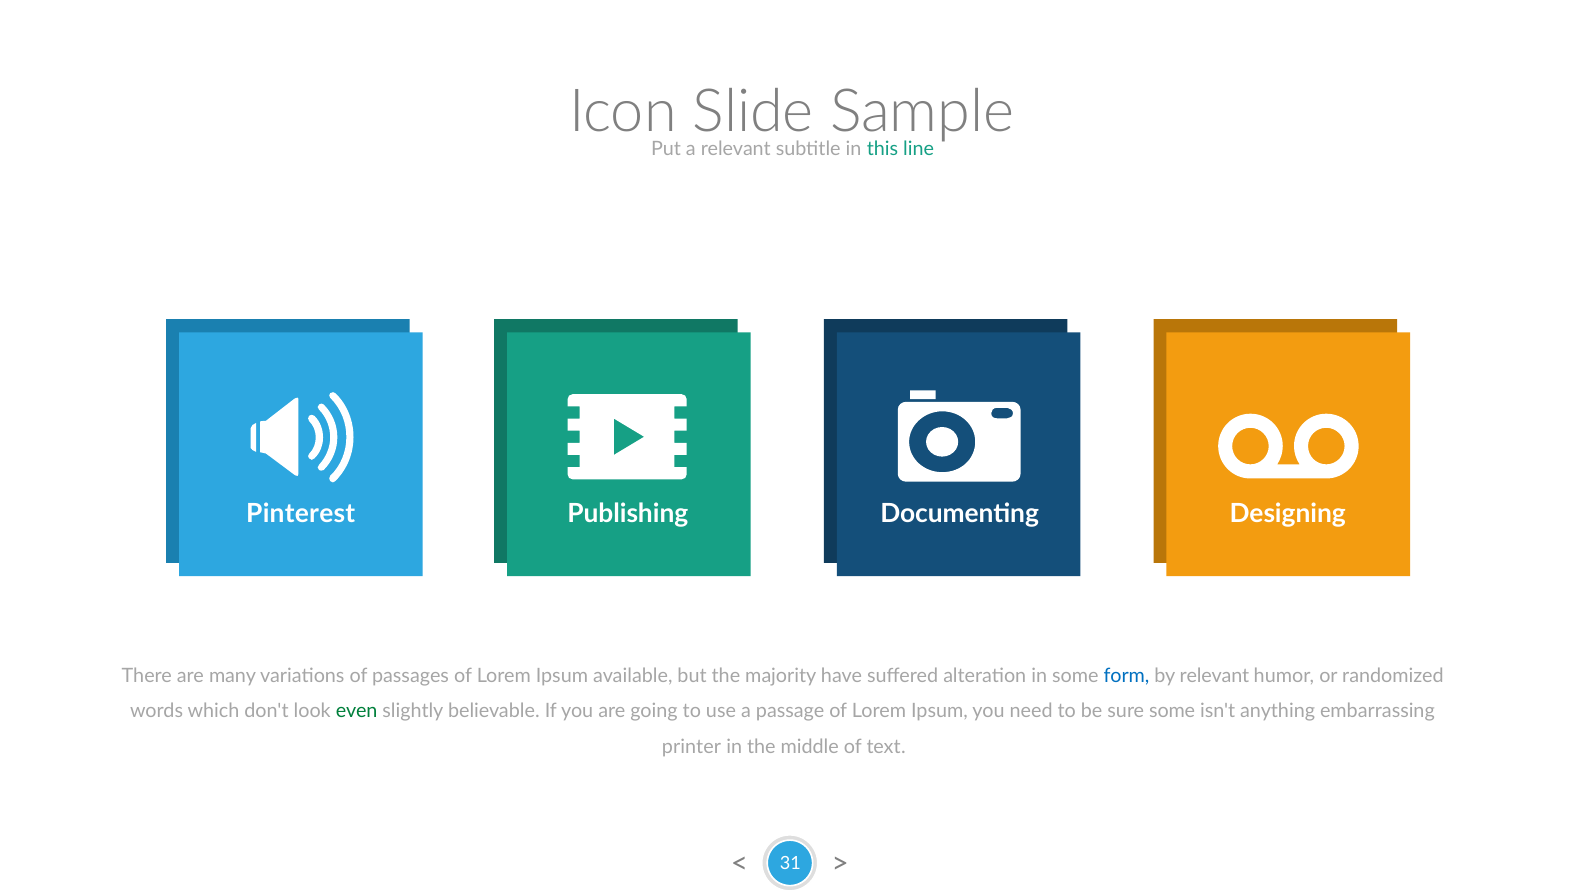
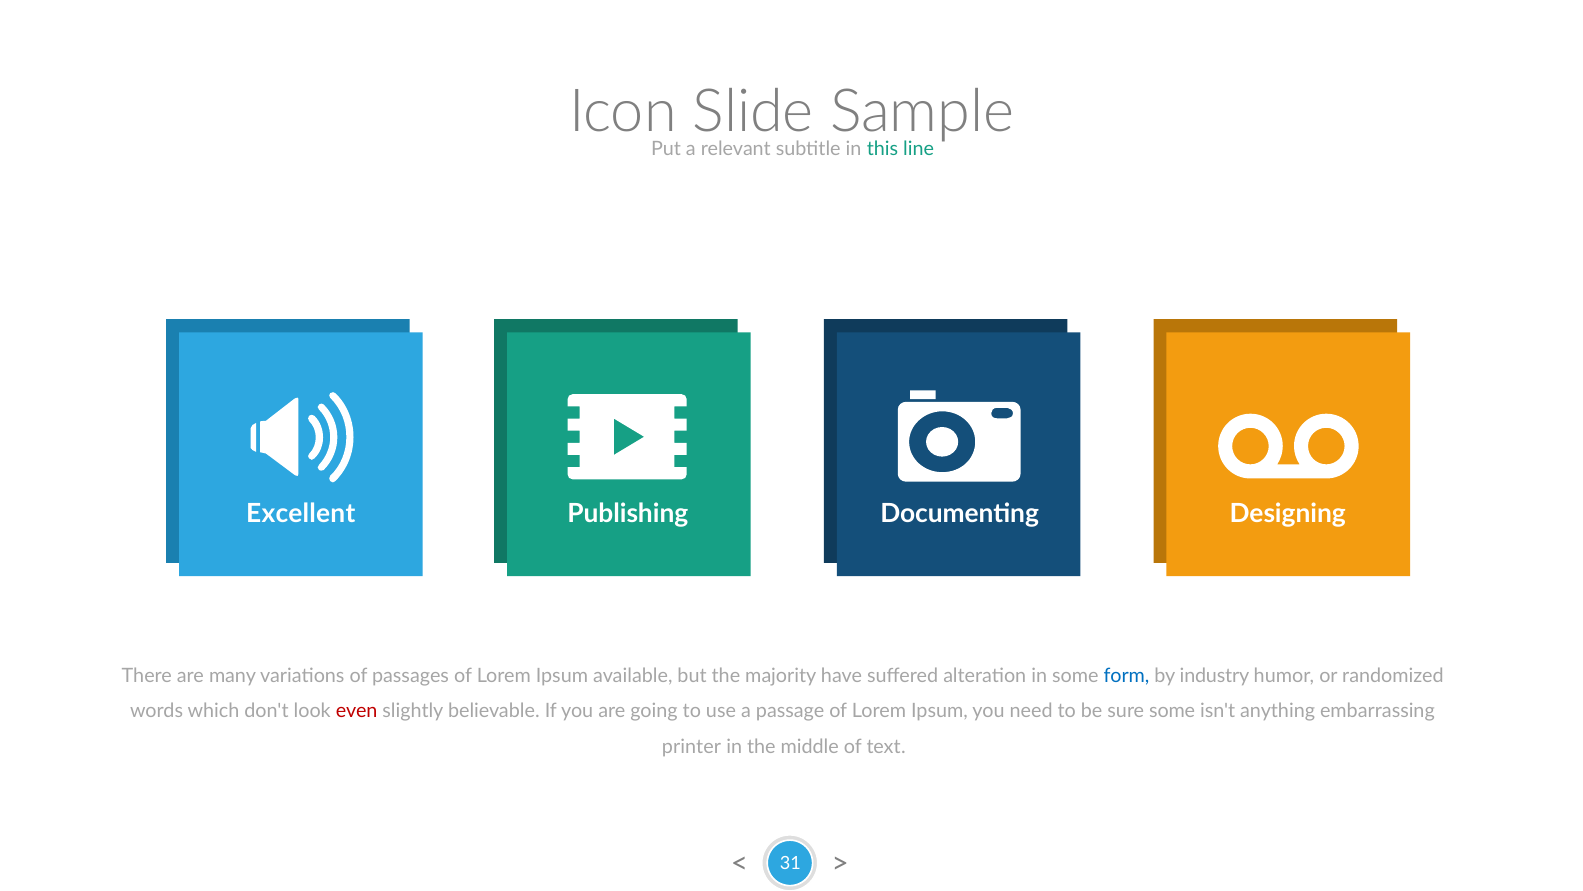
Pinterest: Pinterest -> Excellent (301, 513)
by relevant: relevant -> industry (1214, 675)
even colour: green -> red (357, 711)
